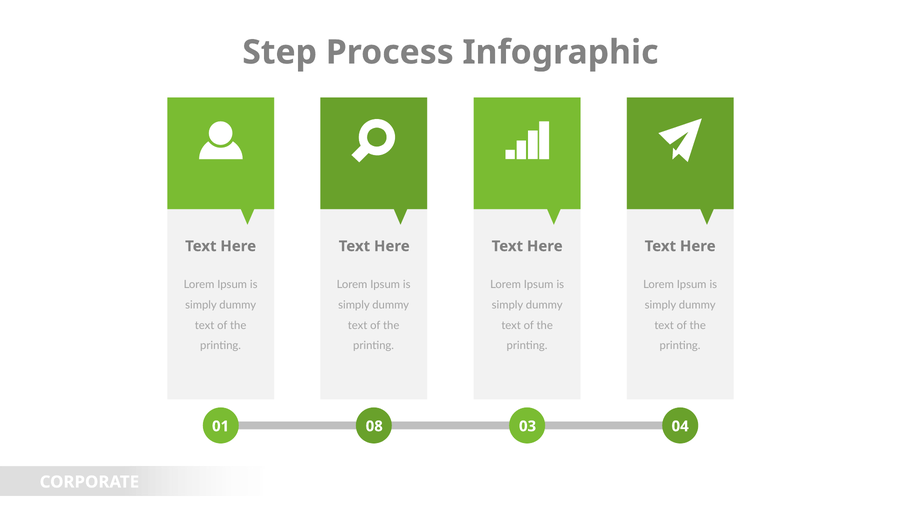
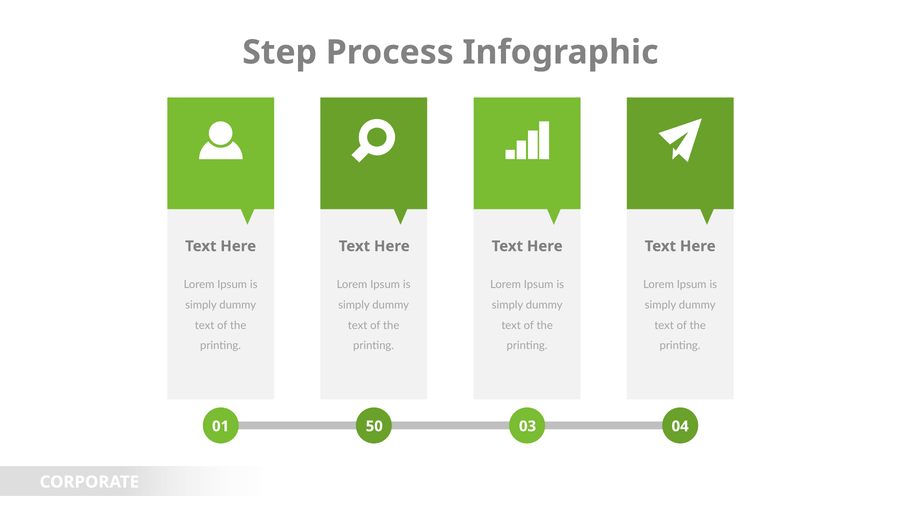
08: 08 -> 50 (374, 426)
